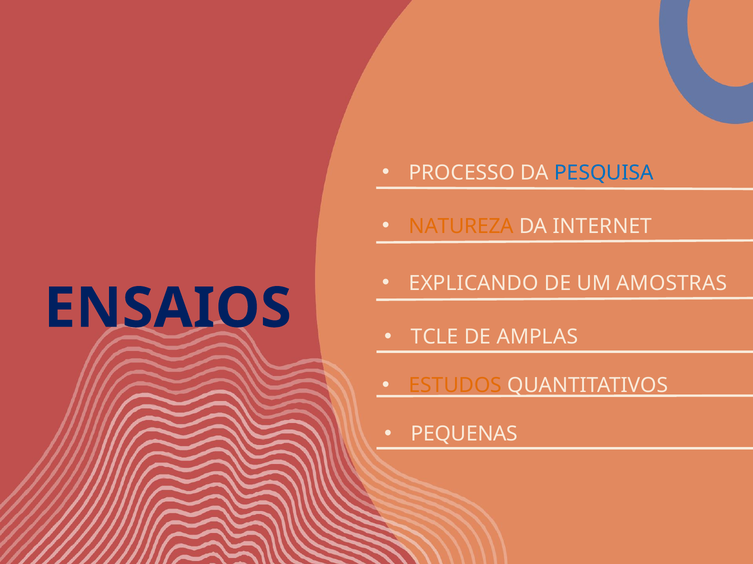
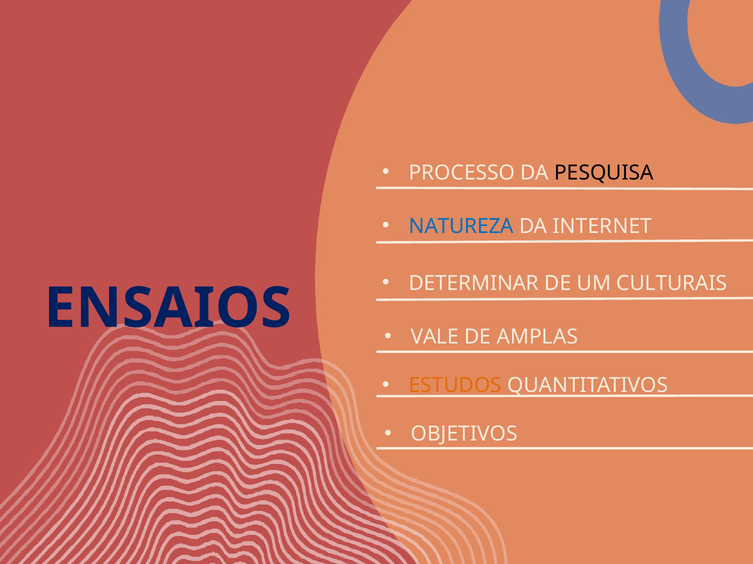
PESQUISA colour: blue -> black (604, 173)
NATUREZA colour: orange -> blue (461, 226)
EXPLICANDO: EXPLICANDO -> DETERMINAR (474, 284)
AMOSTRAS: AMOSTRAS -> CULTURAIS (672, 284)
TCLE: TCLE -> VALE (435, 337)
PEQUENAS: PEQUENAS -> OBJETIVOS (464, 434)
